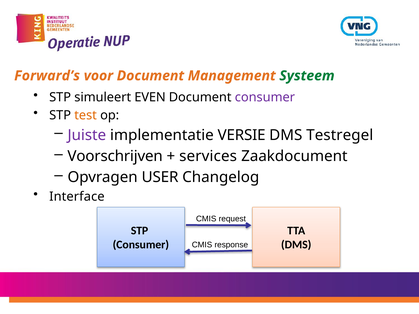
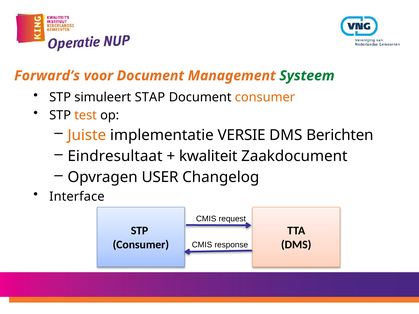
EVEN: EVEN -> STAP (150, 97)
consumer colour: purple -> orange (265, 97)
Juiste colour: purple -> orange (87, 135)
Testregel: Testregel -> Berichten (340, 135)
Voorschrijven: Voorschrijven -> Eindresultaat (115, 156)
services: services -> kwaliteit (208, 156)
